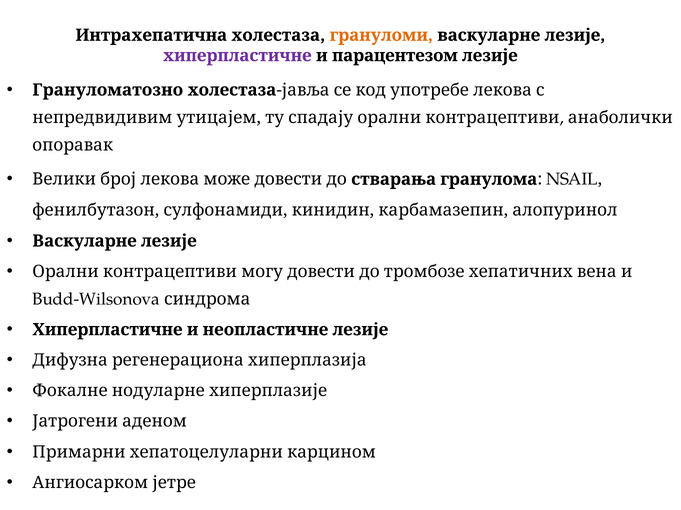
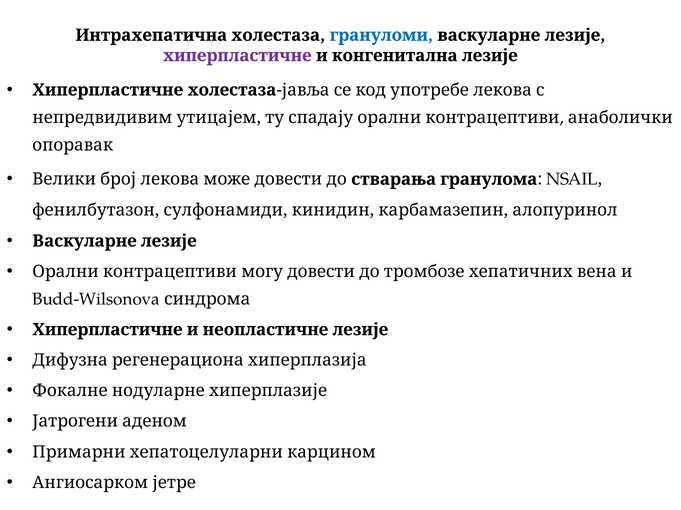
грануломи colour: orange -> blue (381, 35)
парацентезом: парацентезом -> конгенитална (395, 56)
Грануломатозно: Грануломатозно -> Хиперпластичне (108, 90)
